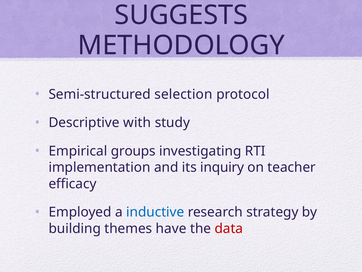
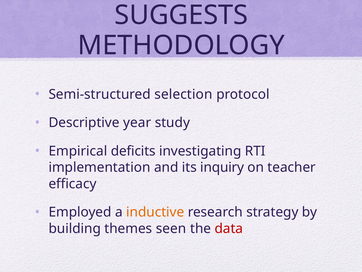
with: with -> year (137, 122)
groups: groups -> deficits (133, 151)
inductive colour: blue -> orange (155, 212)
have: have -> seen (171, 228)
